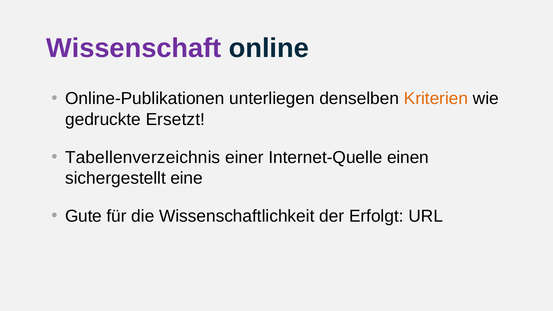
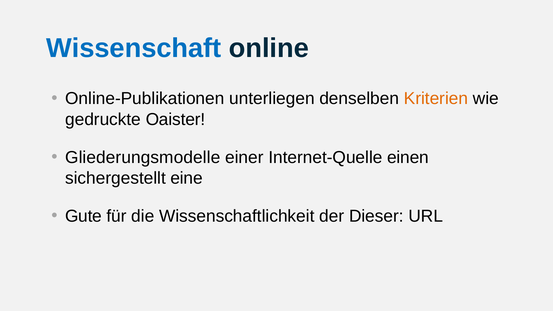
Wissenschaft colour: purple -> blue (134, 48)
Ersetzt: Ersetzt -> Oaister (175, 119)
Tabellenverzeichnis: Tabellenverzeichnis -> Gliederungsmodelle (143, 157)
Erfolgt: Erfolgt -> Dieser (376, 216)
